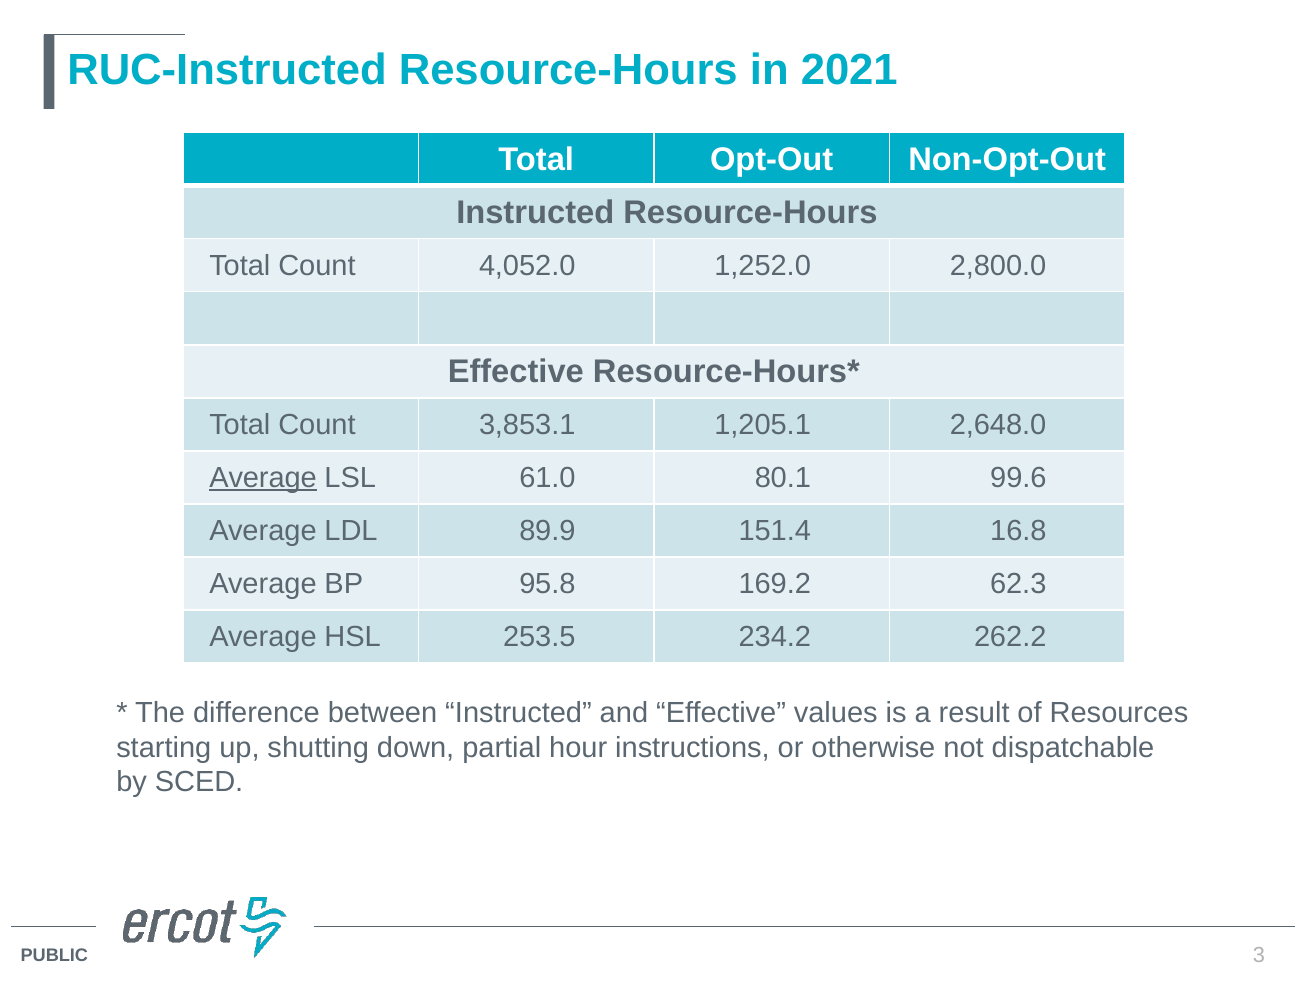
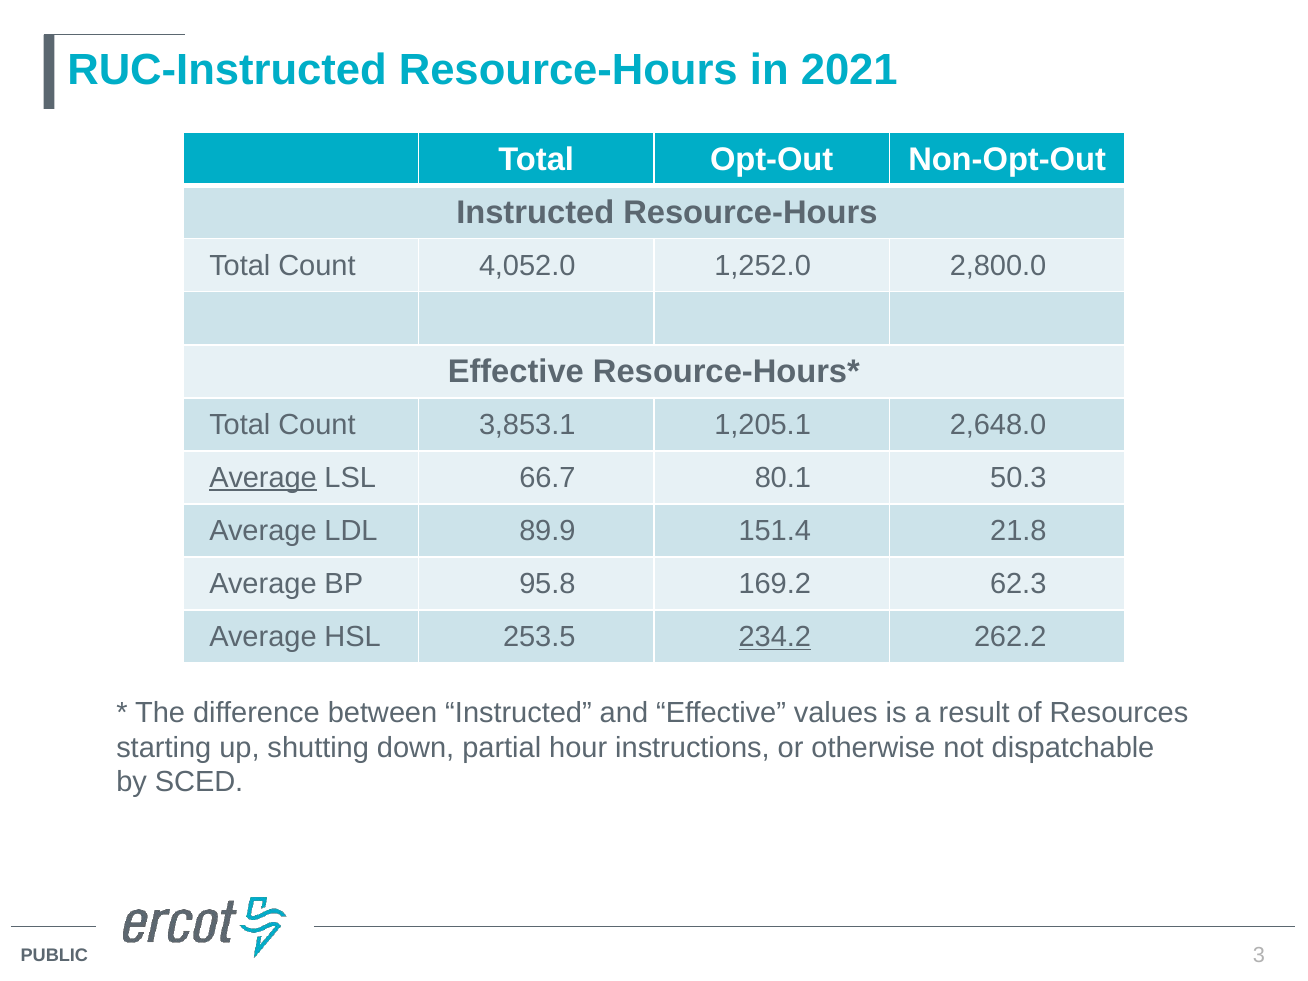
61.0: 61.0 -> 66.7 (547, 478)
99.6: 99.6 -> 50.3 (1018, 478)
16.8: 16.8 -> 21.8 (1018, 531)
234.2 underline: none -> present (775, 637)
